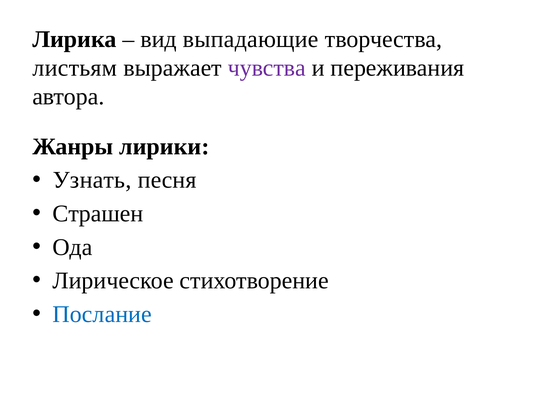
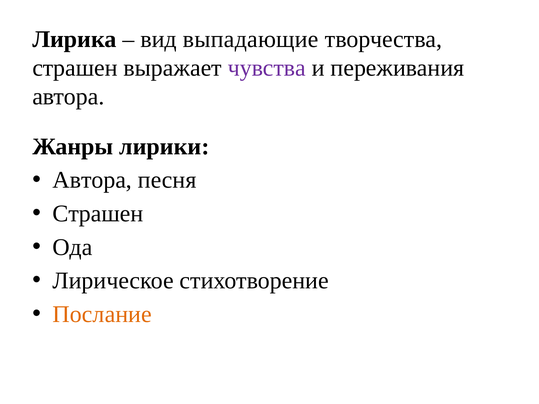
листьям: листьям -> страшен (75, 68)
Узнать: Узнать -> Автора (92, 180)
Послание colour: blue -> orange (102, 314)
